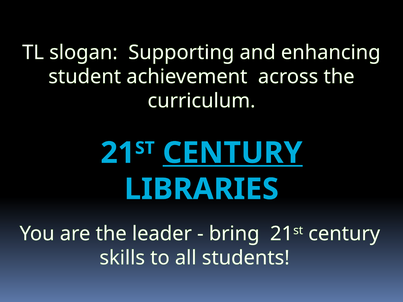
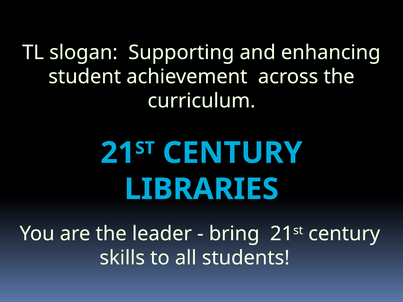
CENTURY underline: present -> none (233, 153)
